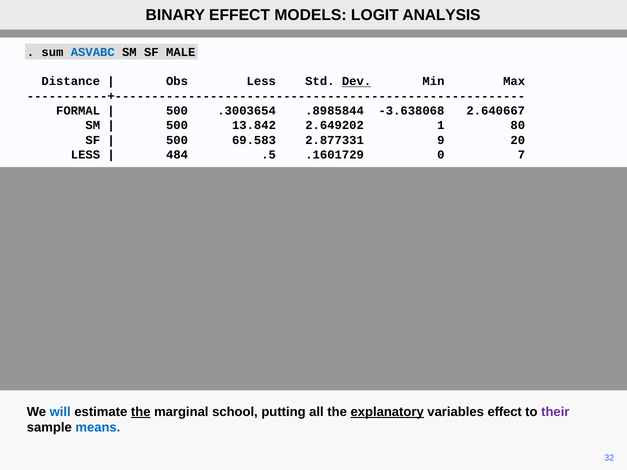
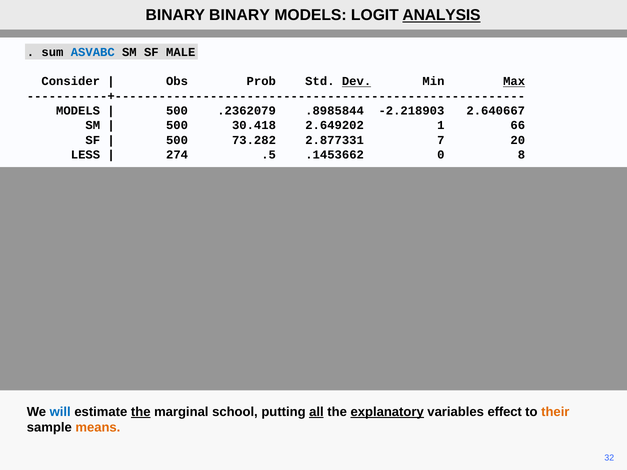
BINARY EFFECT: EFFECT -> BINARY (239, 15)
ANALYSIS underline: none -> present (442, 15)
Distance: Distance -> Consider (71, 82)
Obs Less: Less -> Prob (261, 82)
Max underline: none -> present (514, 82)
FORMAL: FORMAL -> MODELS (78, 111)
.3003654: .3003654 -> .2362079 (247, 111)
-3.638068: -3.638068 -> -2.218903 (411, 111)
13.842: 13.842 -> 30.418 (254, 125)
80: 80 -> 66 (518, 125)
69.583: 69.583 -> 73.282 (254, 140)
9: 9 -> 7 (441, 140)
484: 484 -> 274 (177, 155)
.1601729: .1601729 -> .1453662 (335, 155)
7: 7 -> 8 (521, 155)
all underline: none -> present (316, 412)
their colour: purple -> orange (555, 412)
means colour: blue -> orange (98, 428)
